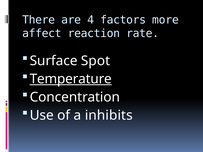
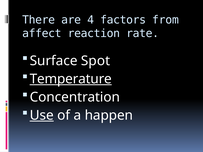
more: more -> from (165, 20)
Use underline: none -> present (42, 115)
inhibits: inhibits -> happen (109, 115)
